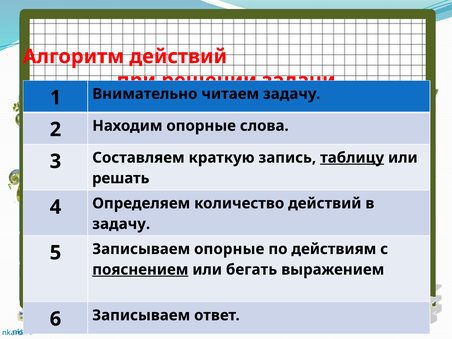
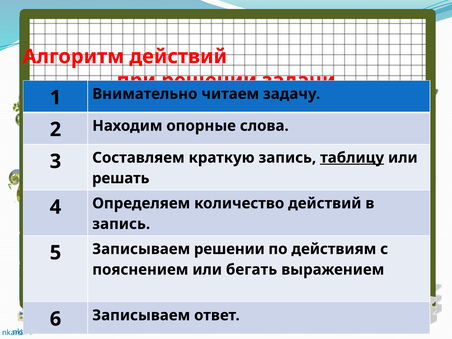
задачу: задачу -> запись (121, 224)
Записываем опорные: опорные -> решении (229, 249)
пояснением underline: present -> none (140, 270)
